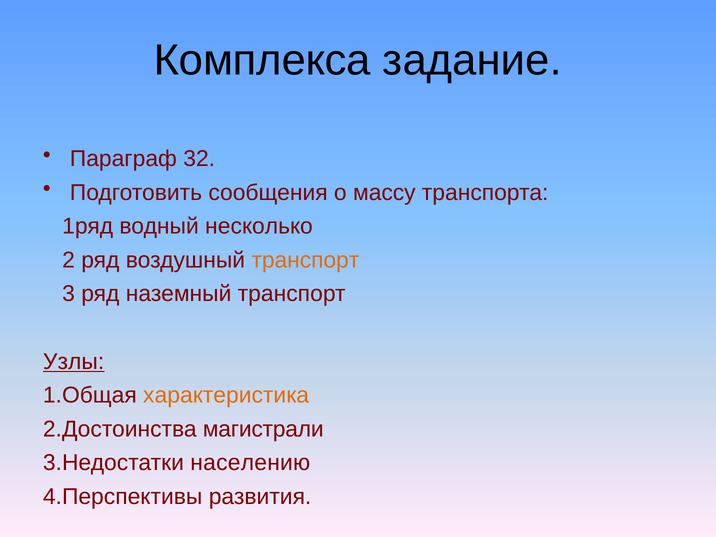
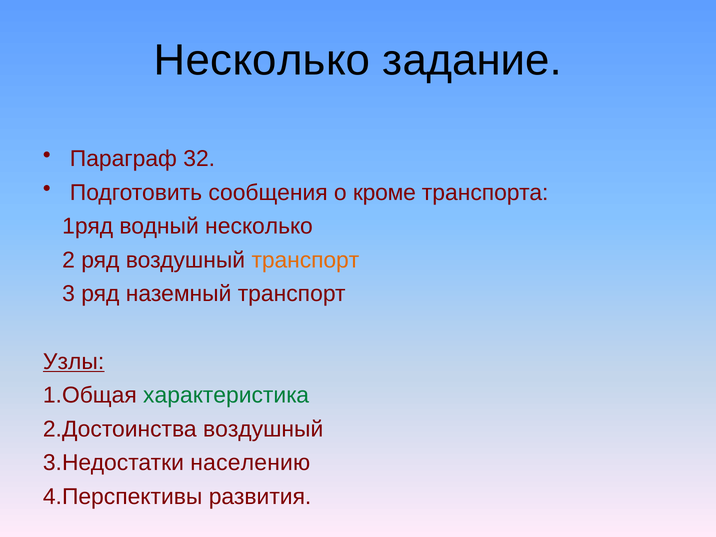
Комплекса: Комплекса -> Несколько (262, 60)
массу: массу -> кроме (384, 193)
характеристика colour: orange -> green (226, 395)
2.Достоинства магистрали: магистрали -> воздушный (263, 429)
